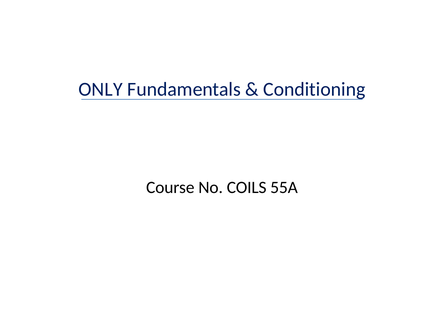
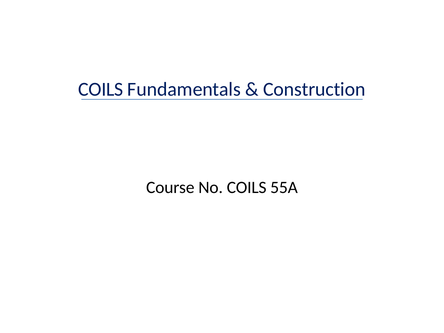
ONLY: ONLY -> COILS (101, 89)
Conditioning: Conditioning -> Construction (314, 89)
